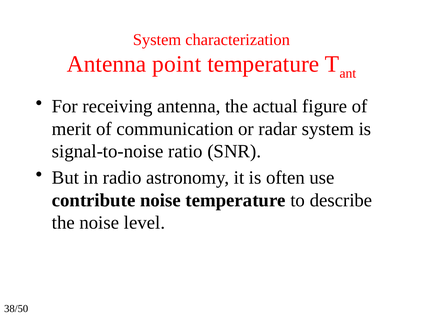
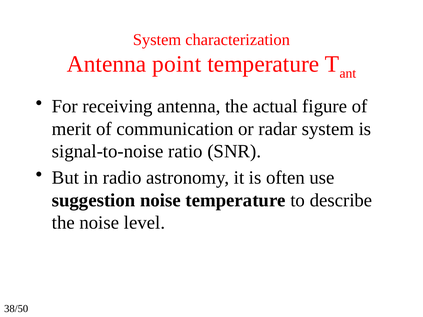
contribute: contribute -> suggestion (94, 200)
